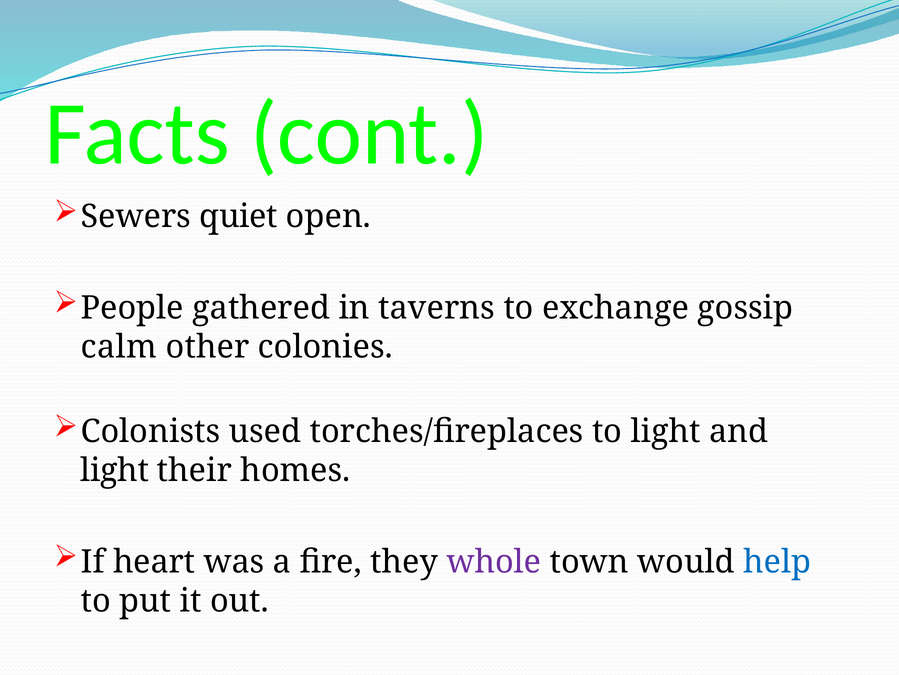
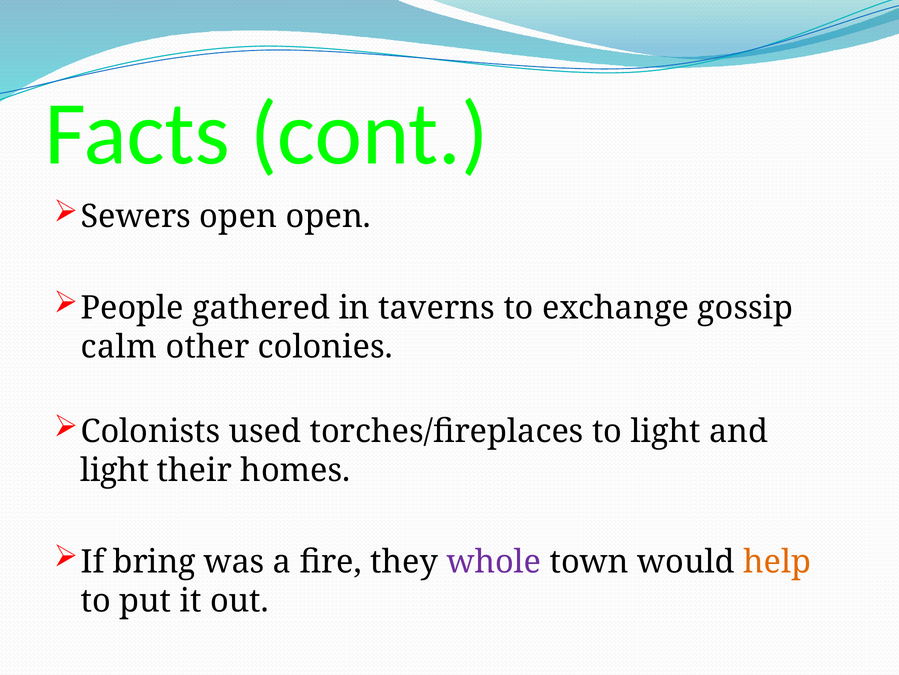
Sewers quiet: quiet -> open (238, 217)
heart: heart -> bring (154, 561)
help colour: blue -> orange (777, 561)
